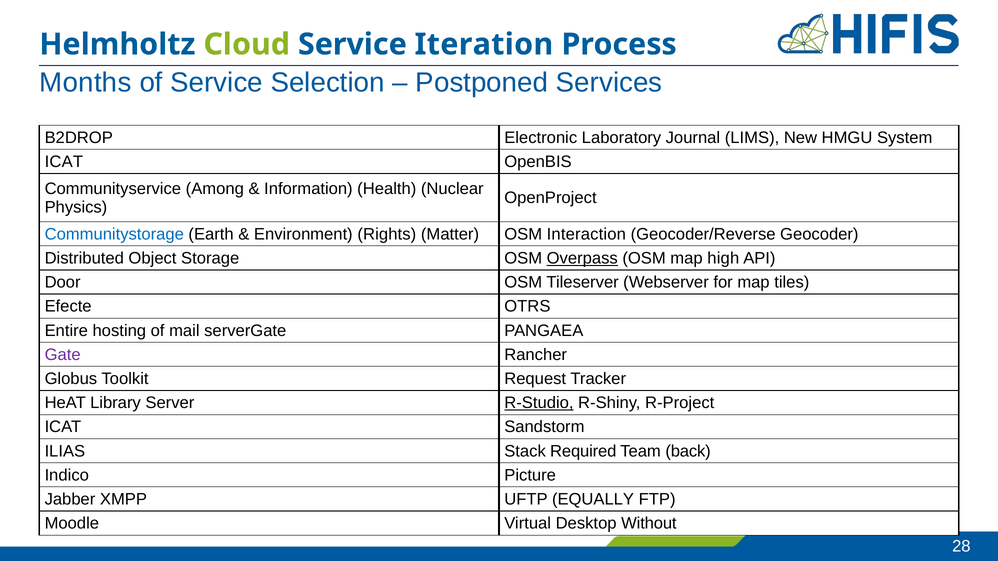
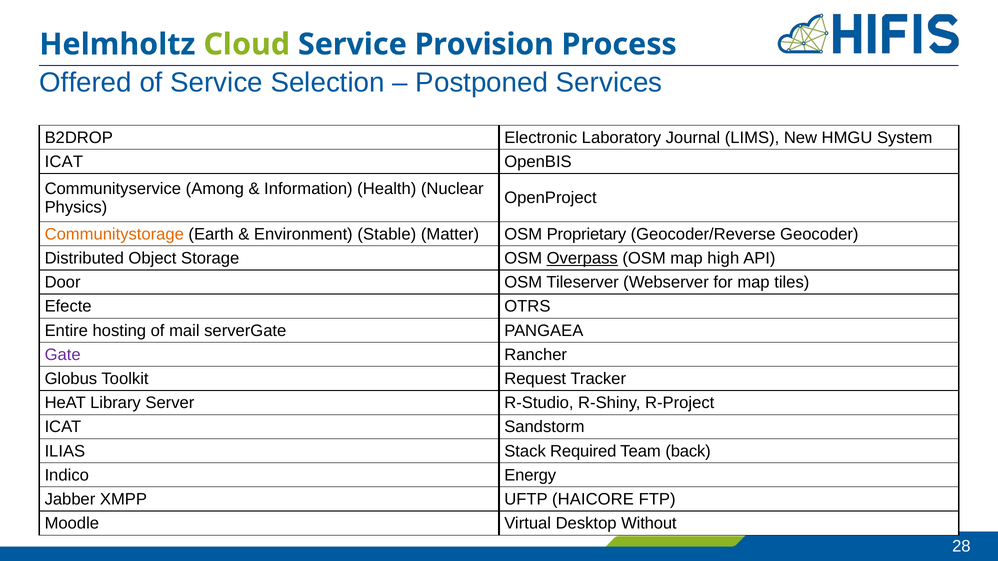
Iteration: Iteration -> Provision (484, 44)
Months: Months -> Offered (86, 83)
Communitystorage colour: blue -> orange (114, 234)
Rights: Rights -> Stable (387, 234)
Interaction: Interaction -> Proprietary (587, 234)
R-Studio underline: present -> none (539, 403)
Picture: Picture -> Energy (530, 476)
EQUALLY: EQUALLY -> HAICORE (593, 500)
